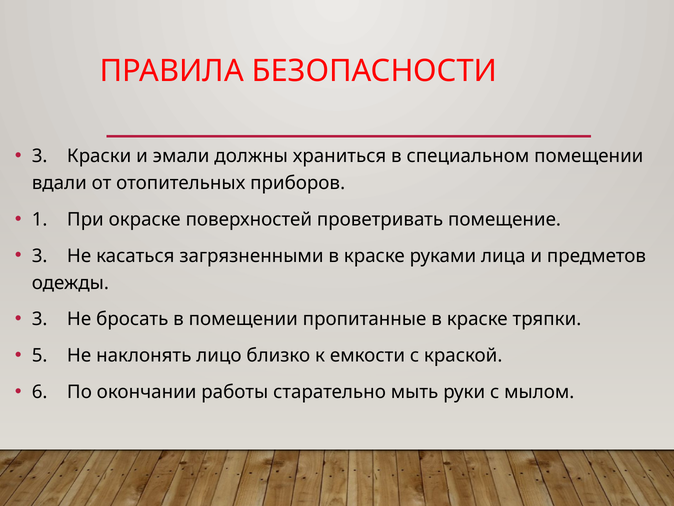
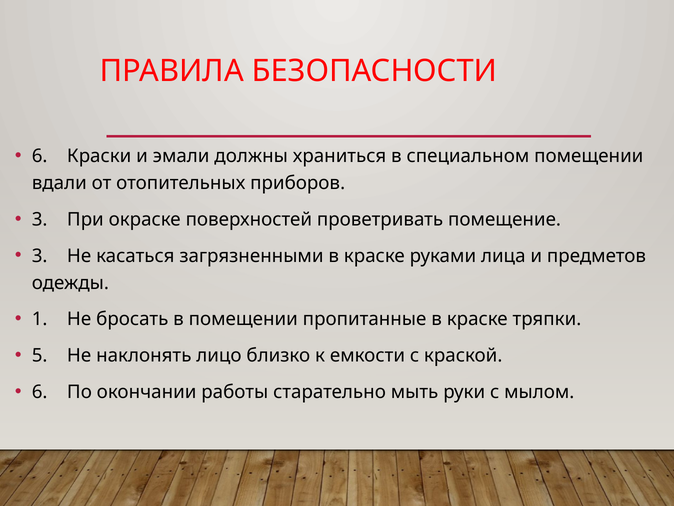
3: 3 -> 6 (40, 156)
1: 1 -> 3 (40, 219)
3: 3 -> 1 (40, 319)
